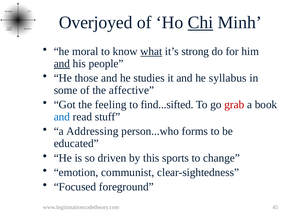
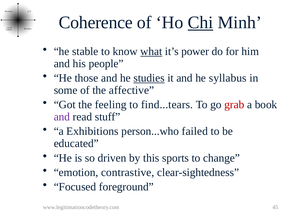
Overjoyed: Overjoyed -> Coherence (96, 22)
moral: moral -> stable (85, 51)
strong: strong -> power (195, 51)
and underline: present -> none (62, 63)
studies underline: none -> present (149, 78)
find...sifted: find...sifted -> find...tears (167, 105)
and colour: blue -> purple (62, 117)
Addressing: Addressing -> Exhibitions (92, 131)
forms: forms -> failed (195, 131)
communist: communist -> contrastive (128, 172)
